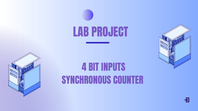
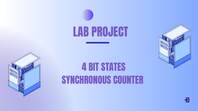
INPUTS: INPUTS -> STATES (113, 68)
